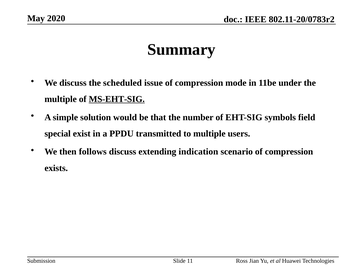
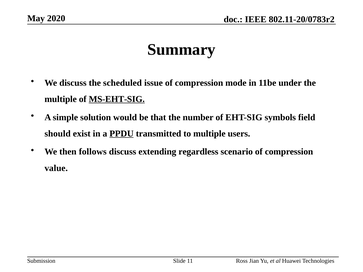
special: special -> should (58, 134)
PPDU underline: none -> present (122, 134)
indication: indication -> regardless (198, 152)
exists: exists -> value (56, 168)
